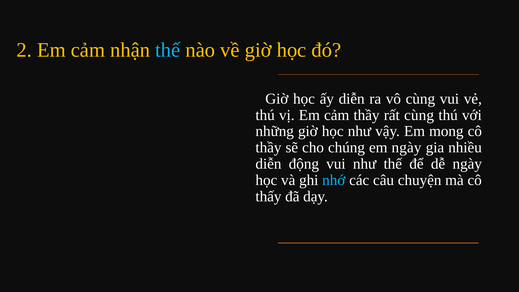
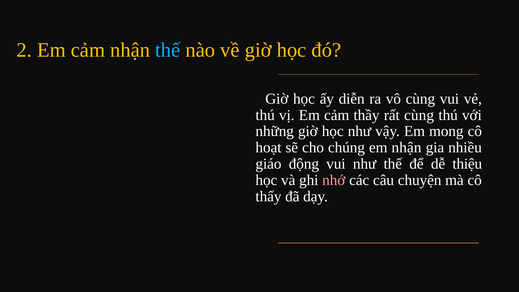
thầy: thầy -> hoạt (268, 148)
em ngày: ngày -> nhận (407, 148)
diễn: diễn -> giáo (268, 164)
dễ ngày: ngày -> thiệu (467, 164)
nhớ colour: light blue -> pink (334, 180)
